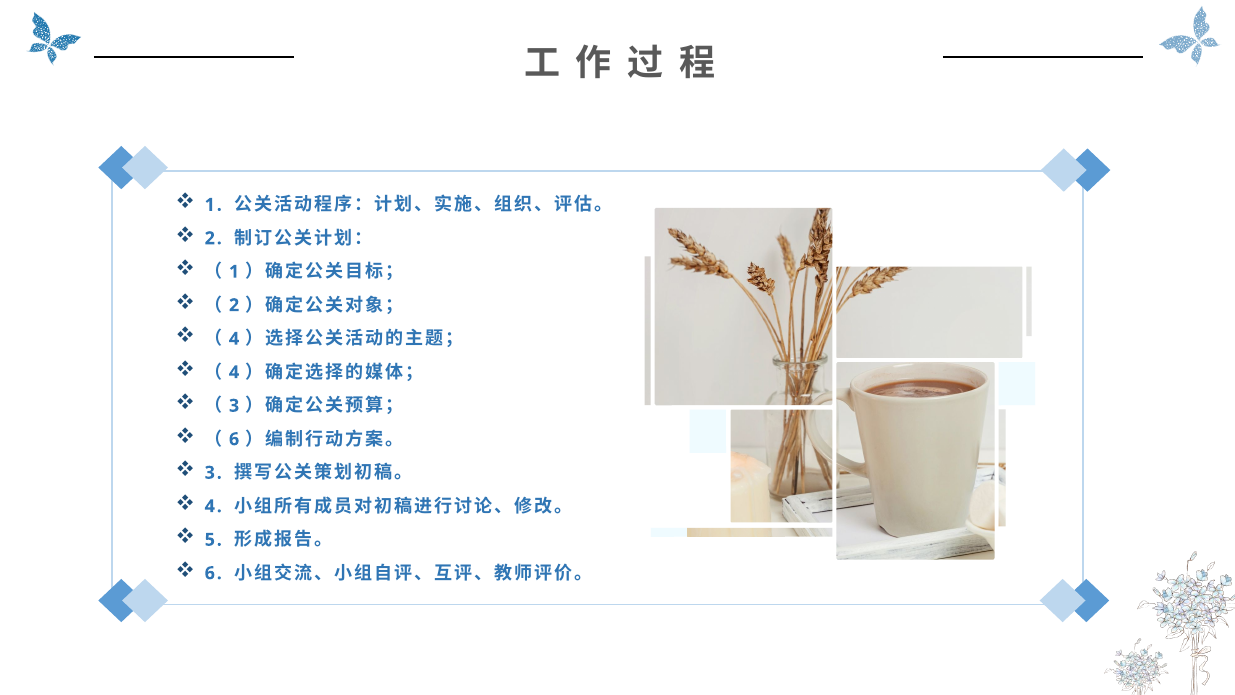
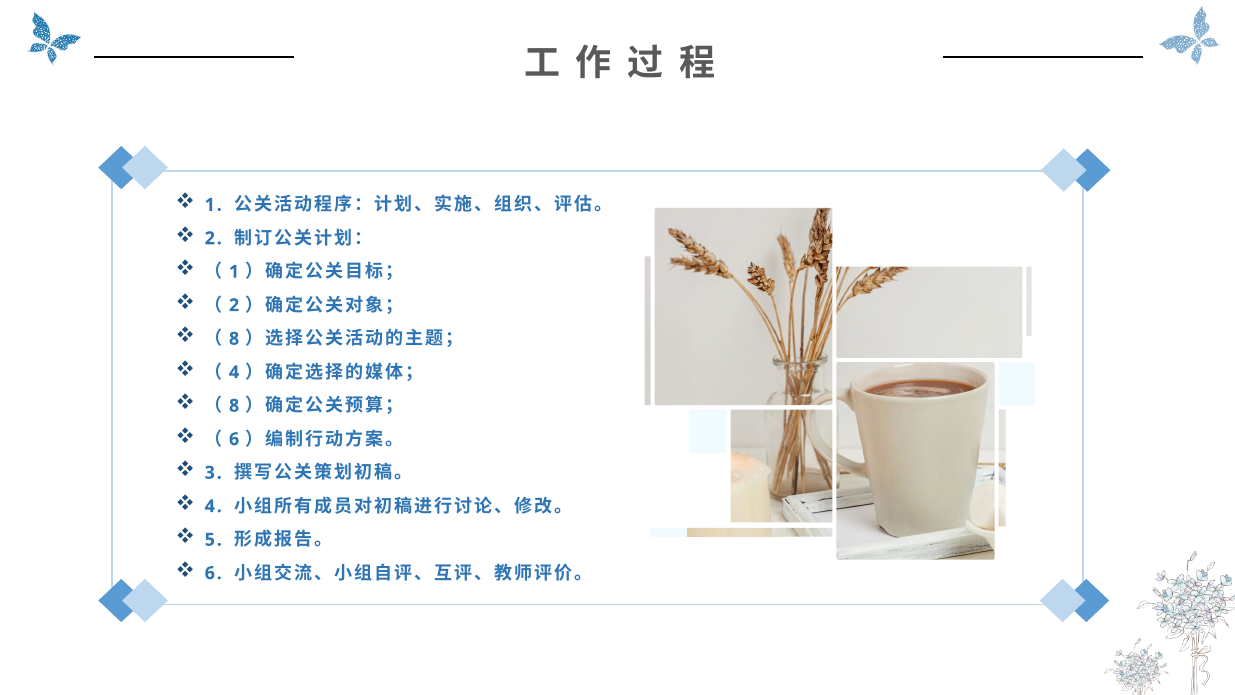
4: 4 -> 8 (234, 339)
3: 3 -> 8 (234, 406)
